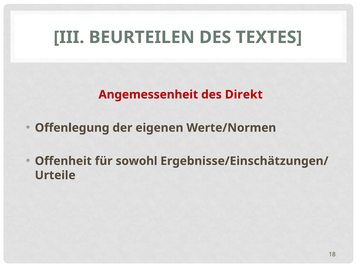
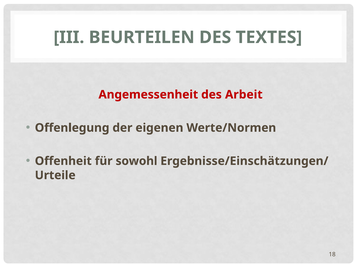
Direkt: Direkt -> Arbeit (244, 95)
